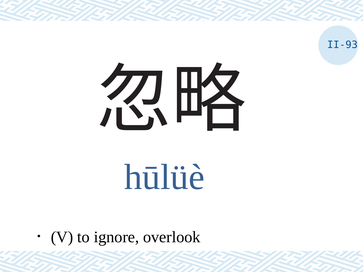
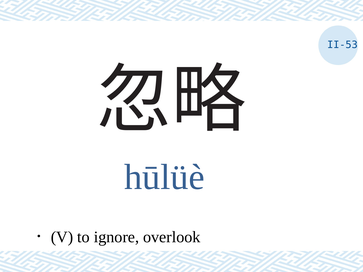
II-93: II-93 -> II-53 (342, 45)
